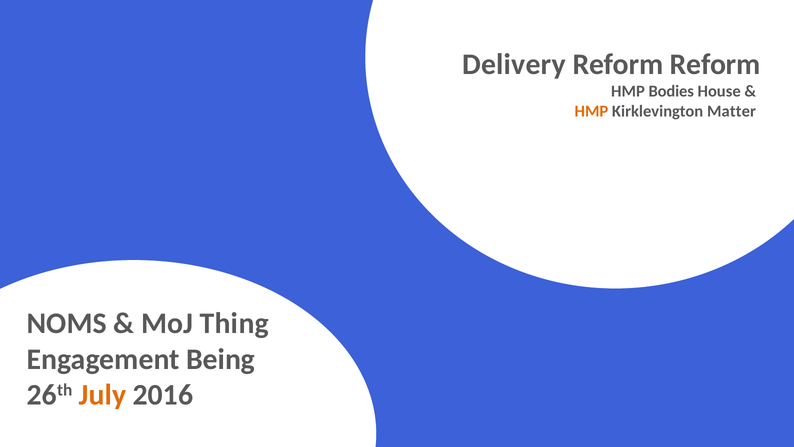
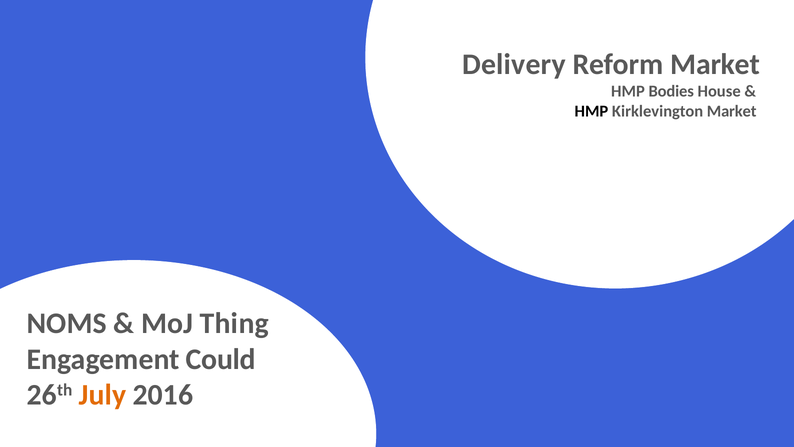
Reform Reform: Reform -> Market (715, 64)
HMP colour: orange -> black (591, 111)
Kirklevington Matter: Matter -> Market (732, 111)
Being: Being -> Could (221, 359)
